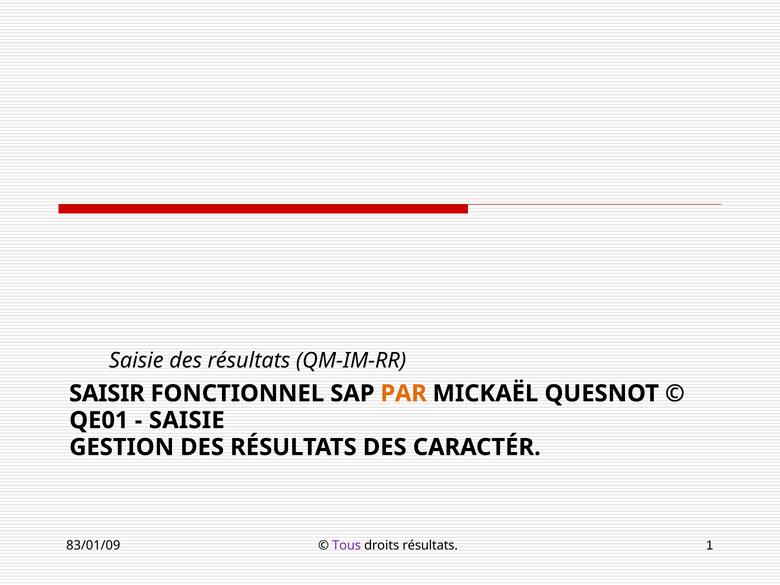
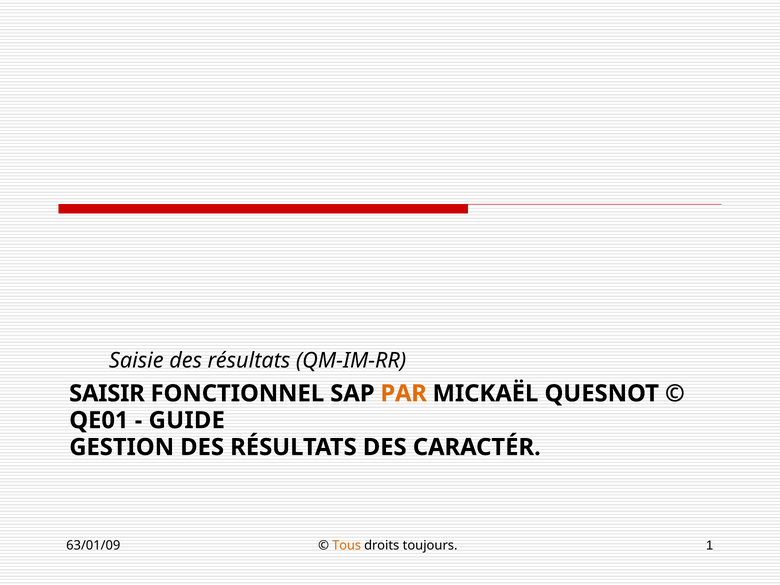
SAISIE: SAISIE -> GUIDE (187, 420)
83/01/09: 83/01/09 -> 63/01/09 (93, 546)
Tous colour: purple -> orange (347, 546)
droits résultats: résultats -> toujours (430, 546)
